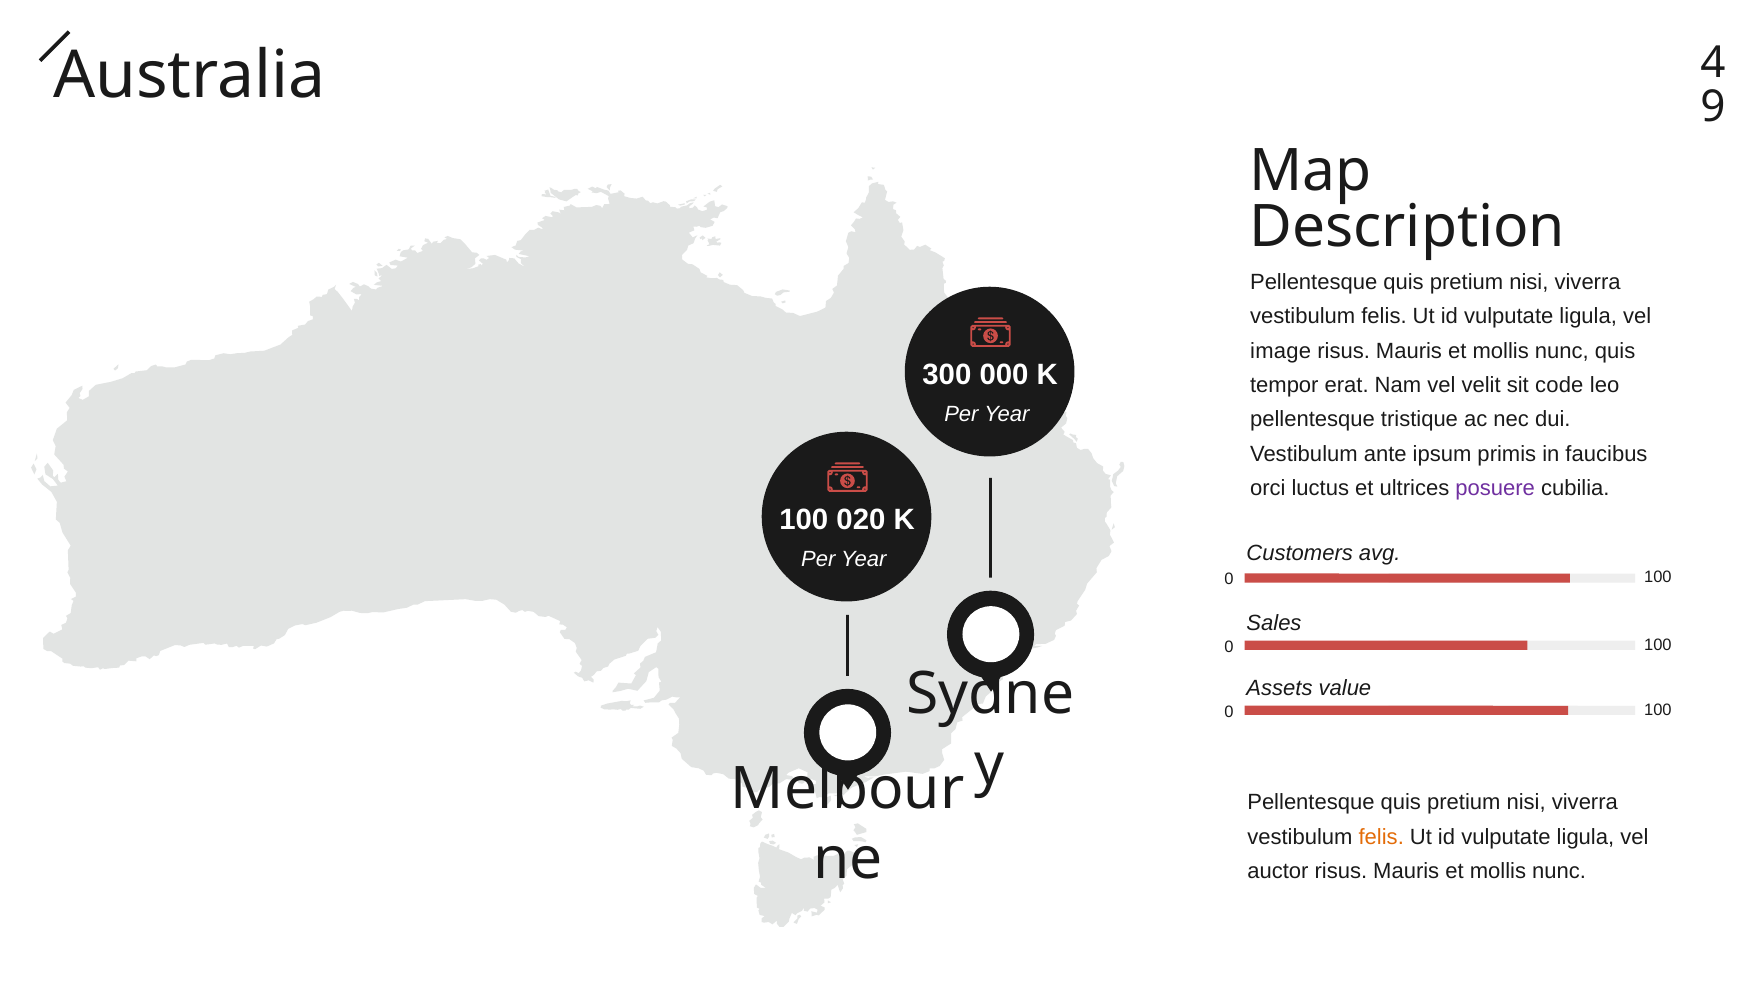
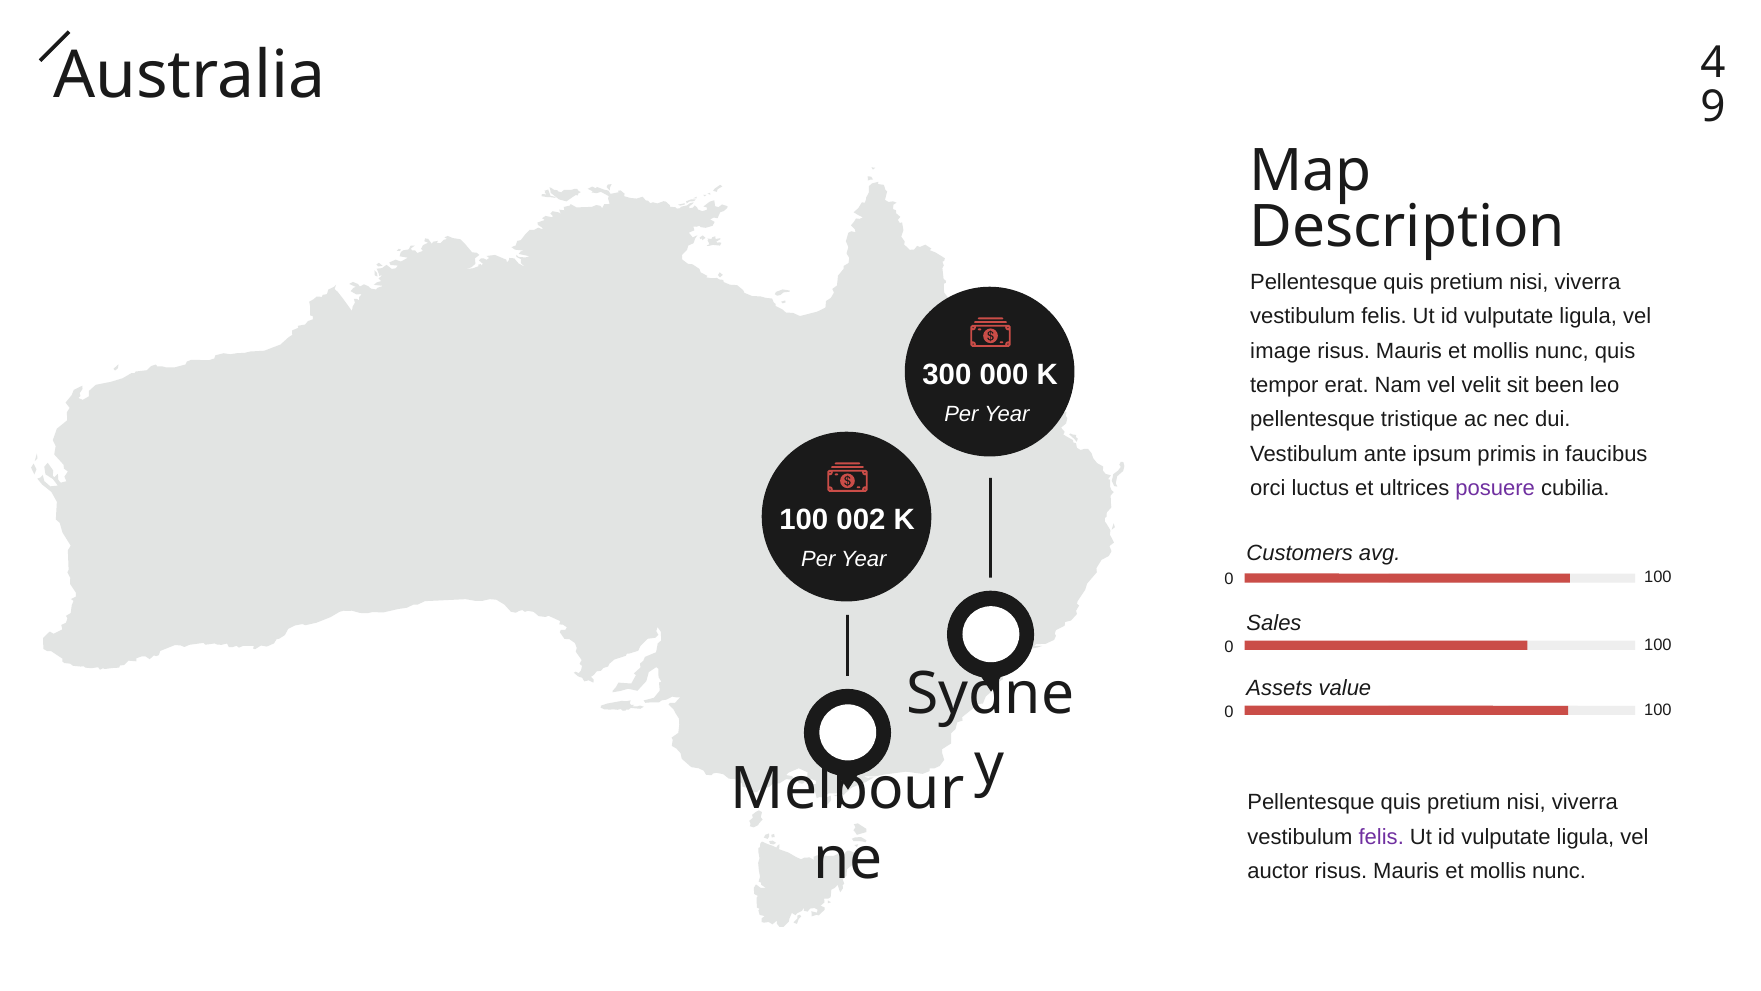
code: code -> been (1559, 385)
020: 020 -> 002 (861, 520)
felis colour: orange -> purple (1381, 837)
